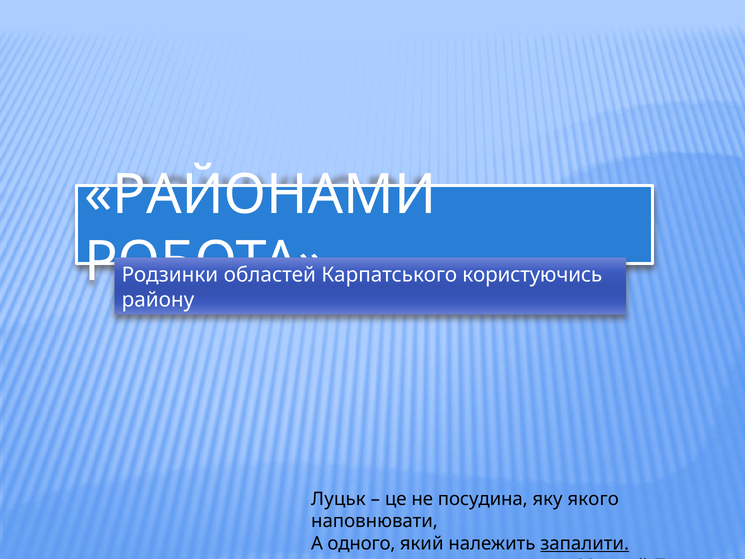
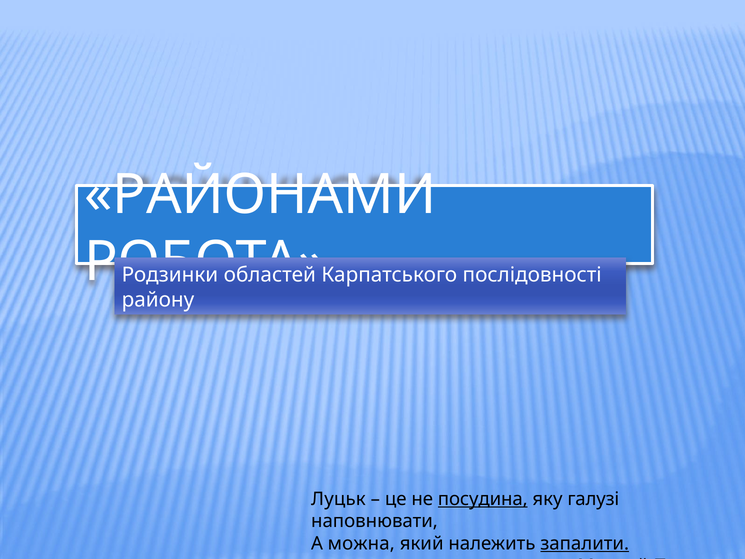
користуючись: користуючись -> послідовності (532, 275)
посудина underline: none -> present (483, 499)
якого: якого -> галузі (593, 499)
одного: одного -> можна (361, 543)
